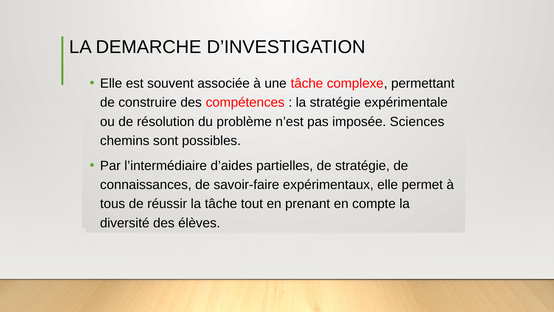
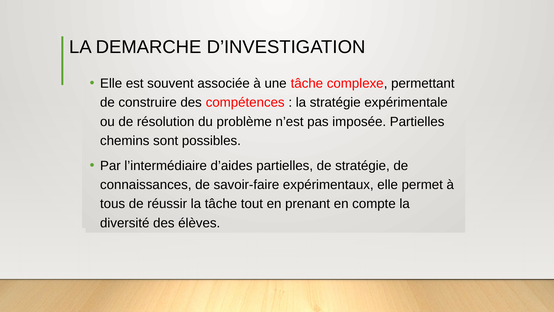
Sciences: Sciences -> Partielles (417, 122)
